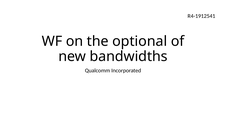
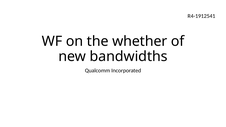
optional: optional -> whether (140, 41)
